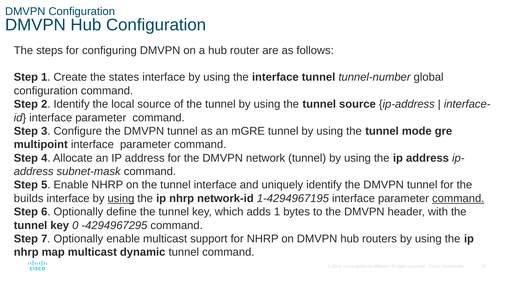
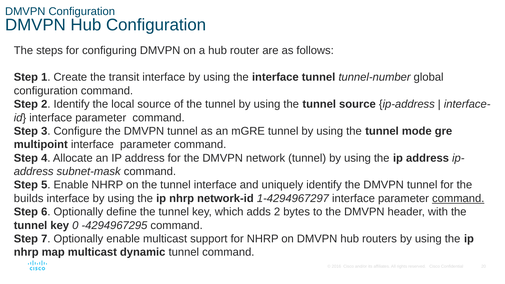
states: states -> transit (124, 77)
using underline: present -> none (121, 198)
1-4294967195: 1-4294967195 -> 1-4294967297 (293, 198)
adds 1: 1 -> 2 (277, 212)
